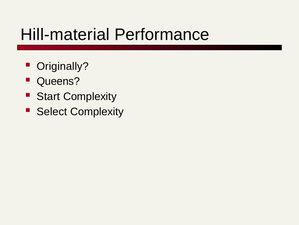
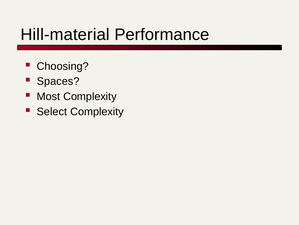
Originally: Originally -> Choosing (63, 66)
Queens: Queens -> Spaces (58, 81)
Start: Start -> Most (48, 96)
